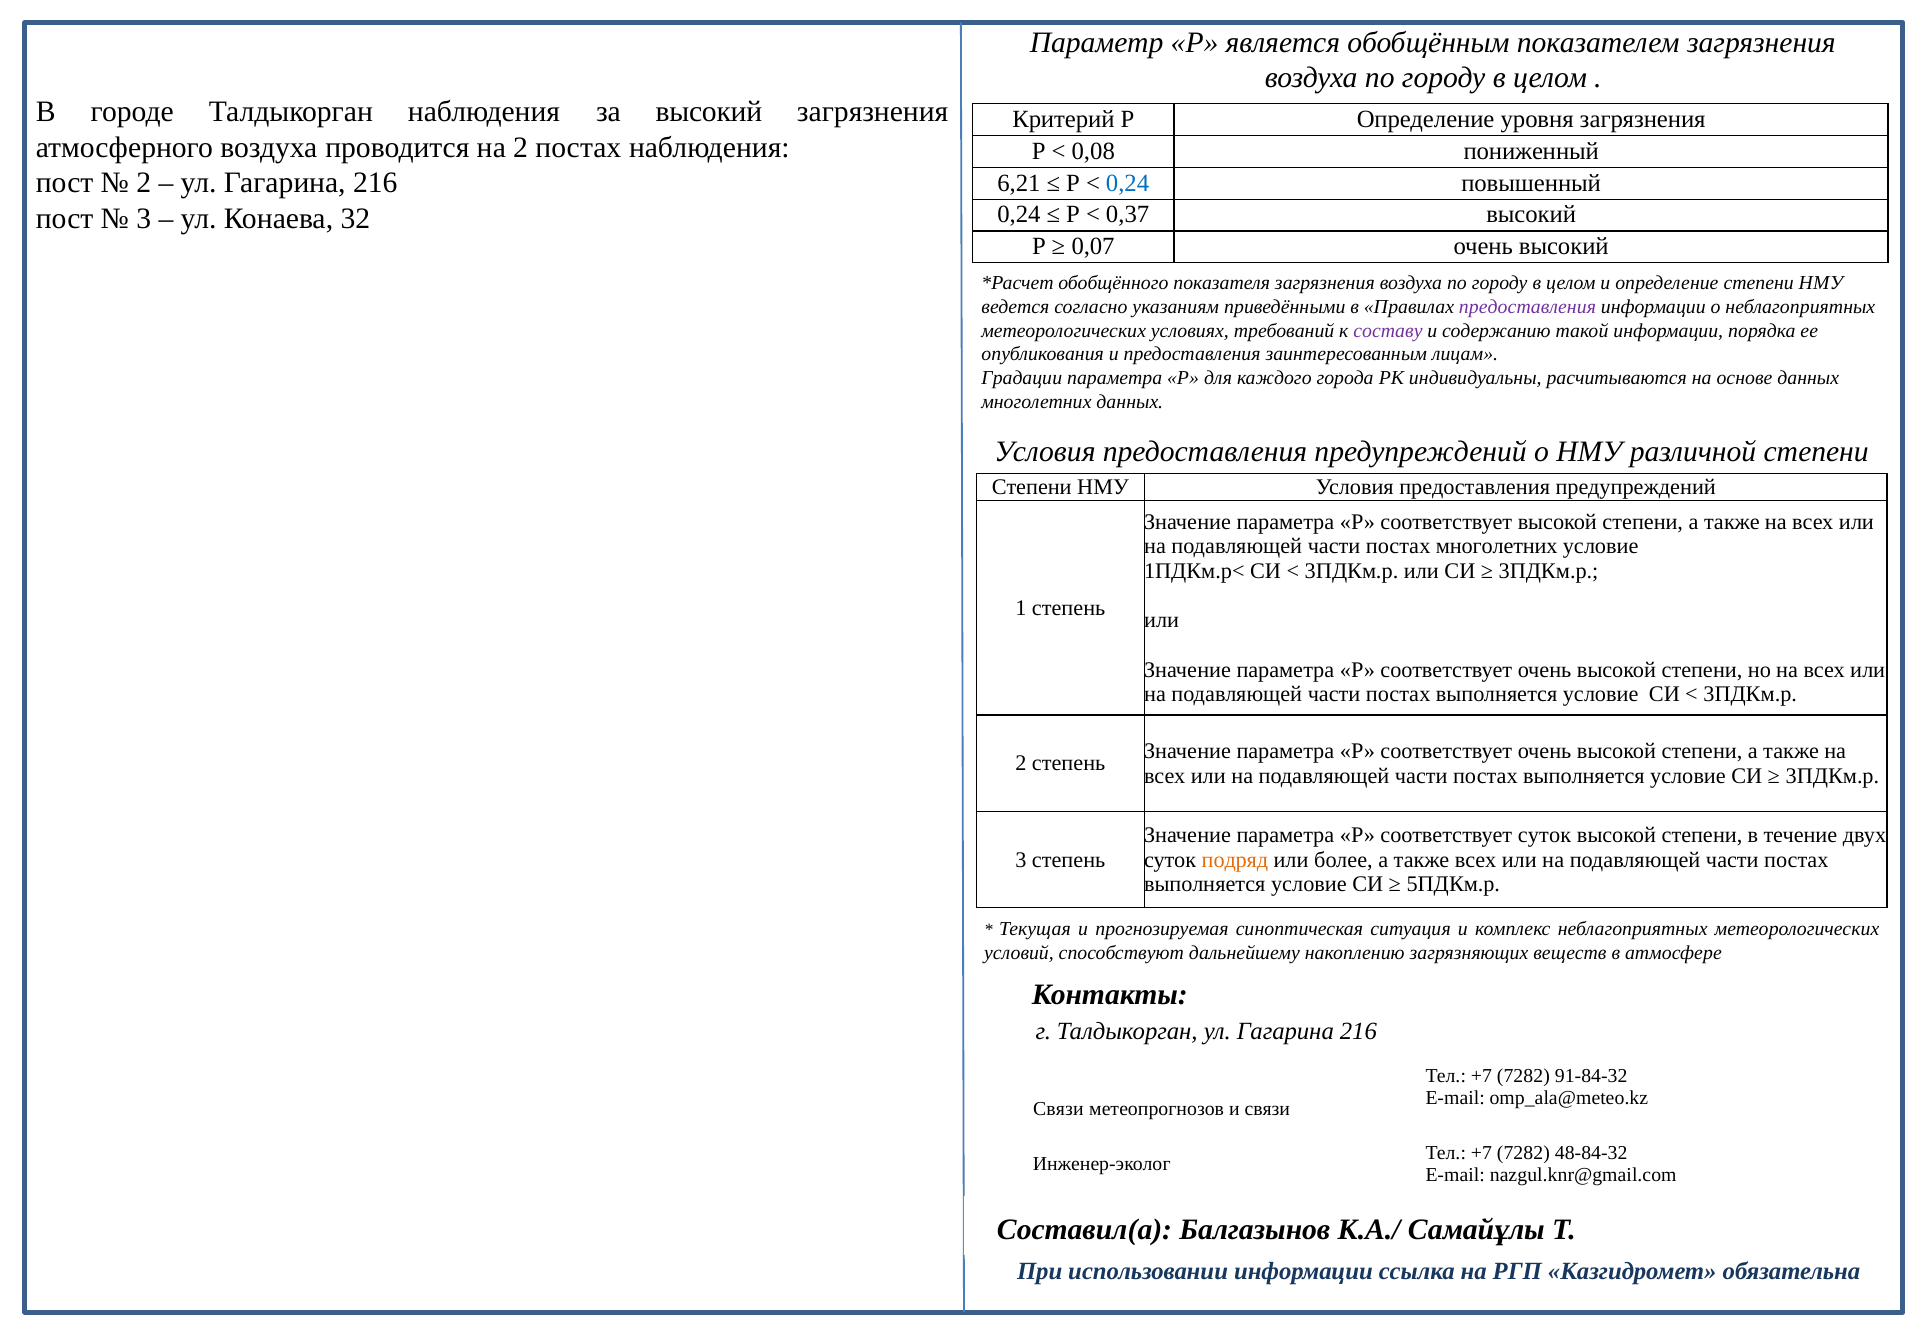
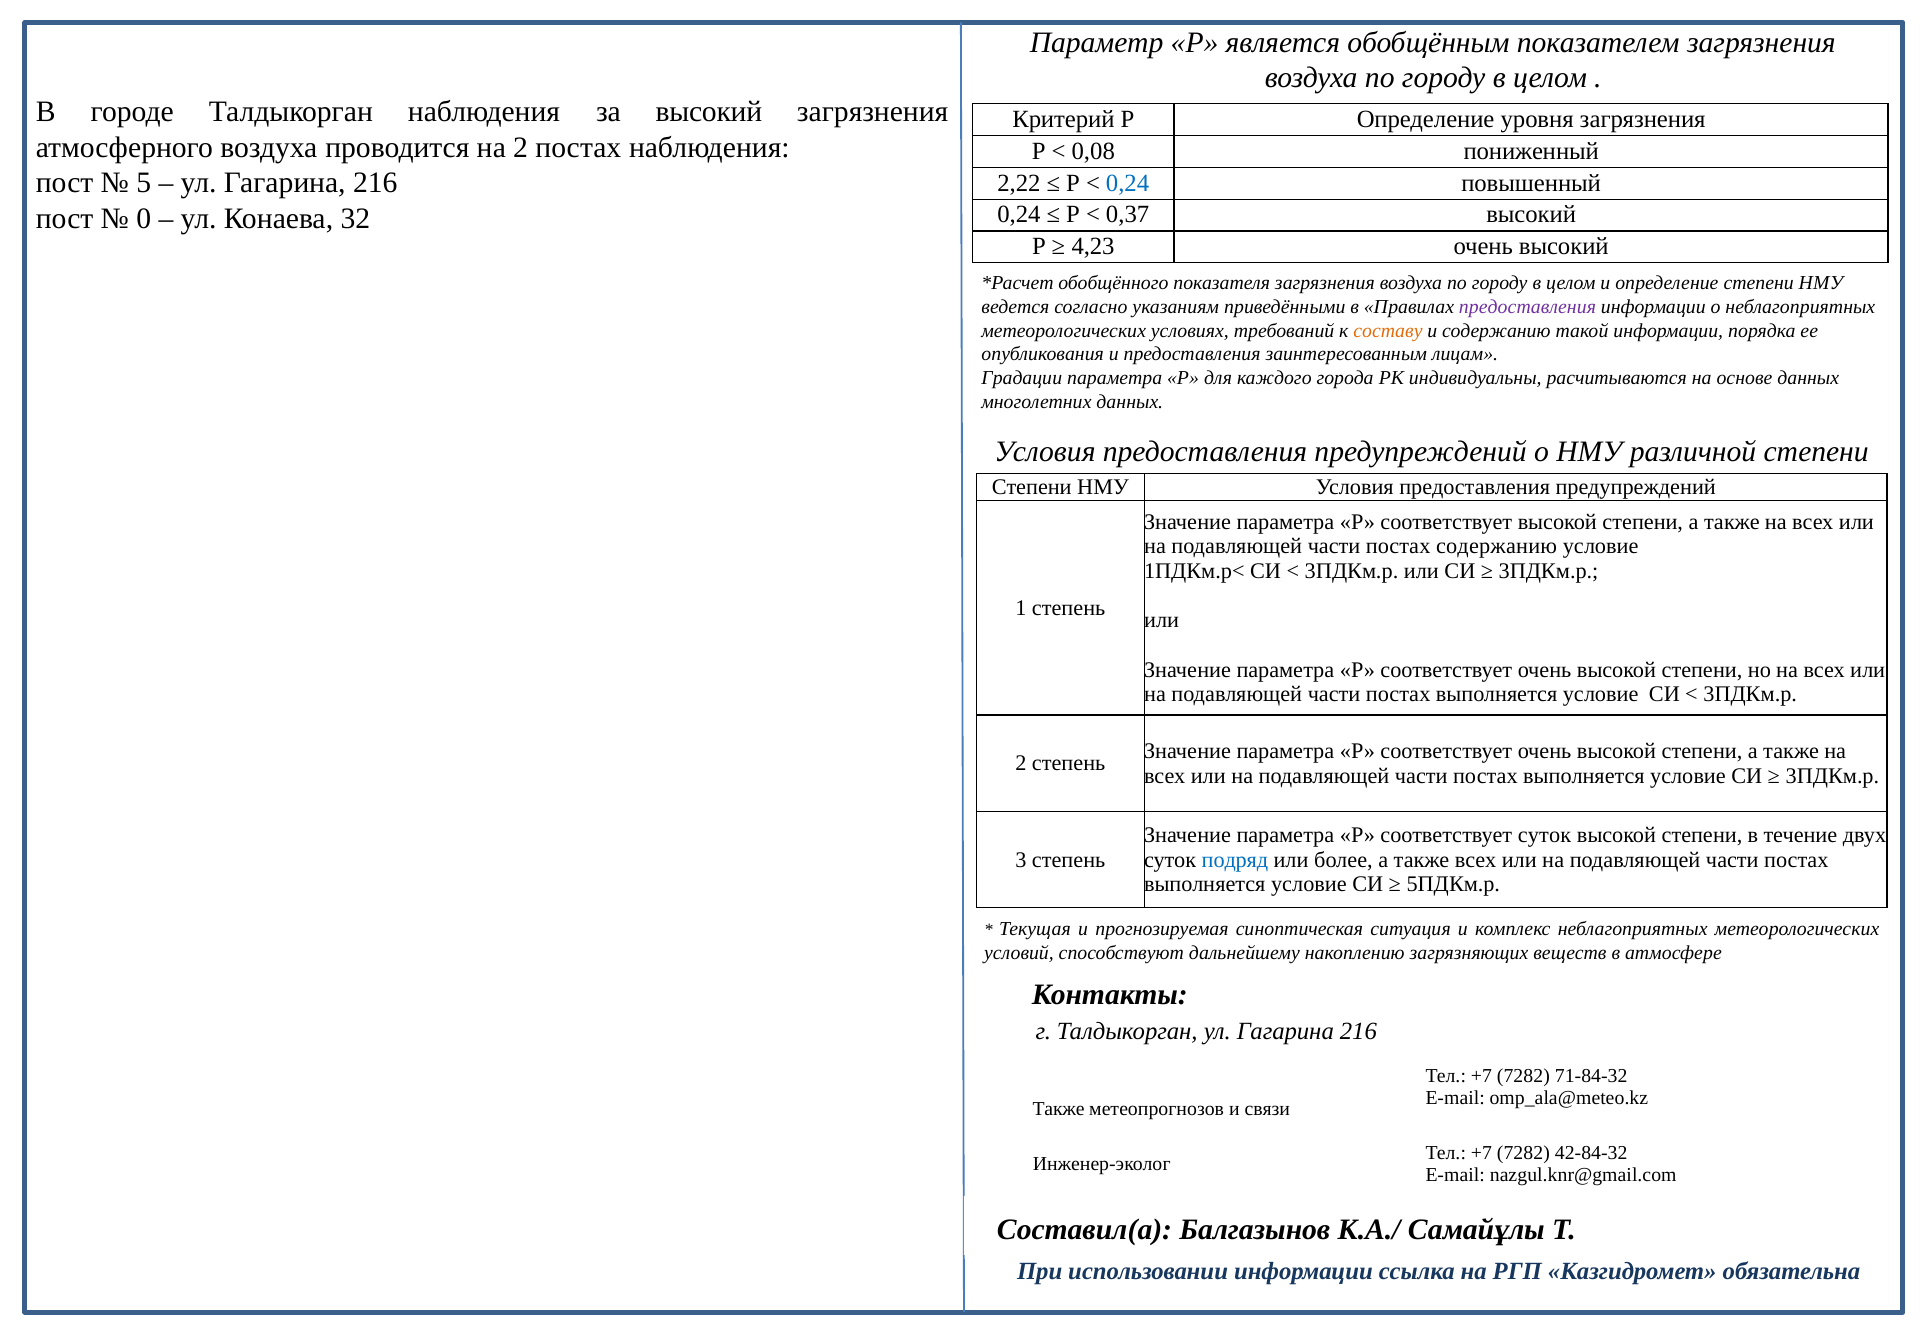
2: 2 -> 5 (144, 183)
6,21: 6,21 -> 2,22 (1019, 183)
3: 3 -> 0 (144, 219)
0,07: 0,07 -> 4,23 (1093, 247)
составу colour: purple -> orange (1388, 330)
постах многолетних: многолетних -> содержанию (1497, 546)
подряд colour: orange -> blue (1235, 860)
91-84-32: 91-84-32 -> 71-84-32 (1591, 1076)
Связи: Связи -> Также (1059, 1109)
48-84-32: 48-84-32 -> 42-84-32 (1591, 1153)
